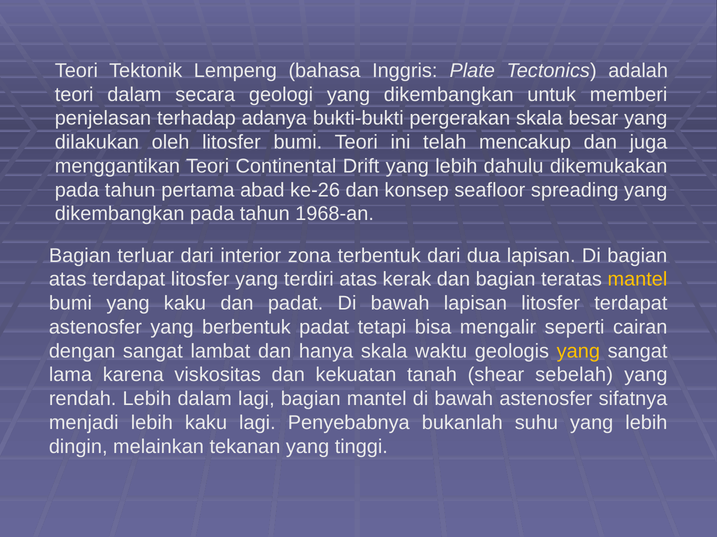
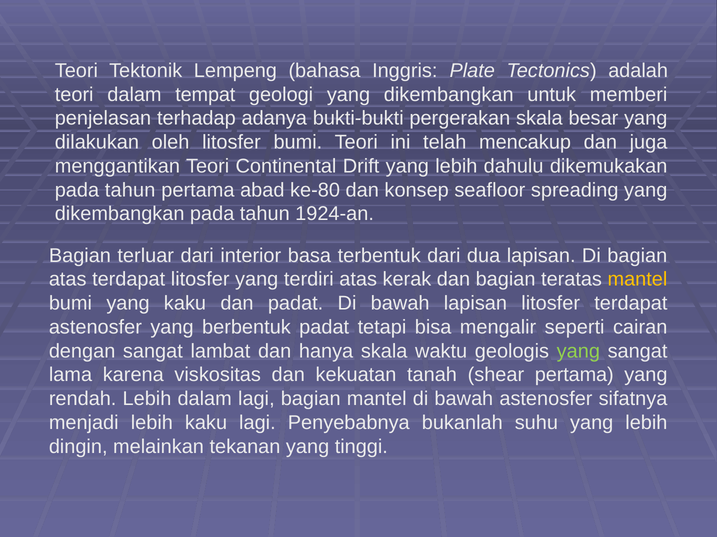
secara: secara -> tempat (205, 95)
ke-26: ke-26 -> ke-80 (315, 190)
1968-an: 1968-an -> 1924-an (335, 214)
zona: zona -> basa (309, 256)
yang colour: yellow -> light green (578, 352)
shear sebelah: sebelah -> pertama (574, 375)
